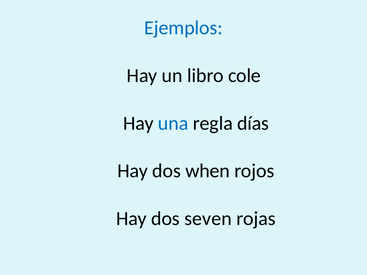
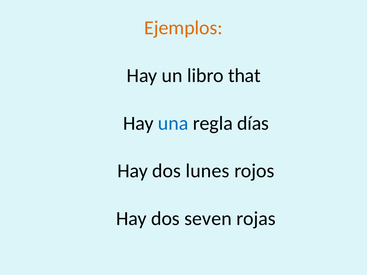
Ejemplos colour: blue -> orange (183, 28)
cole: cole -> that (244, 76)
when: when -> lunes (207, 171)
